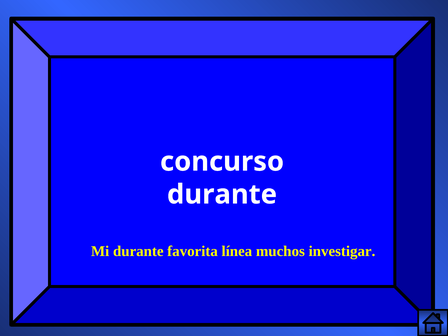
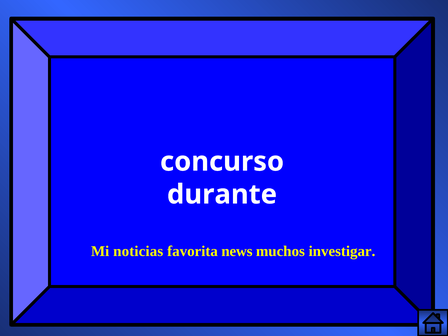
Mi durante: durante -> noticias (138, 251)
línea: línea -> news (237, 251)
